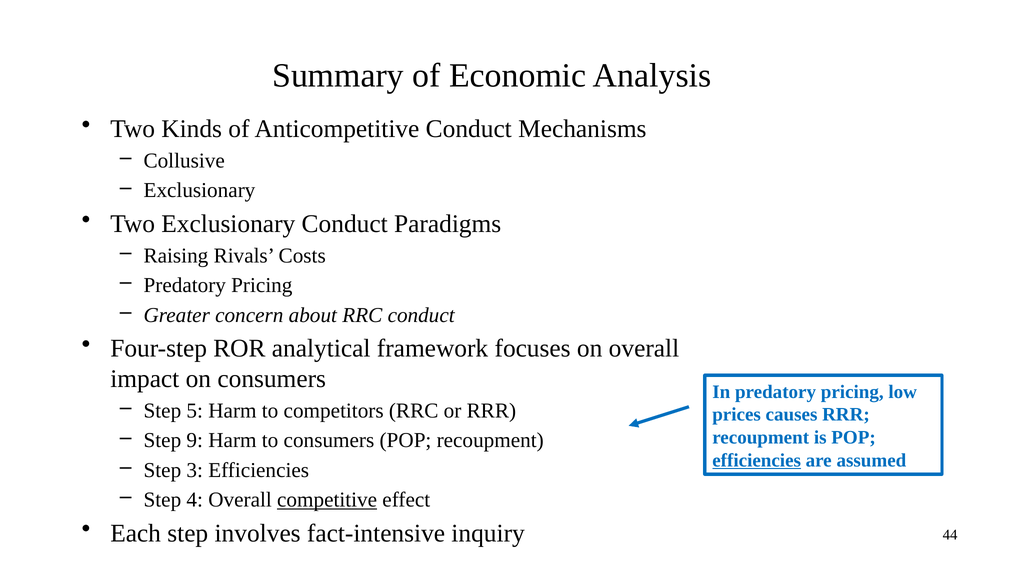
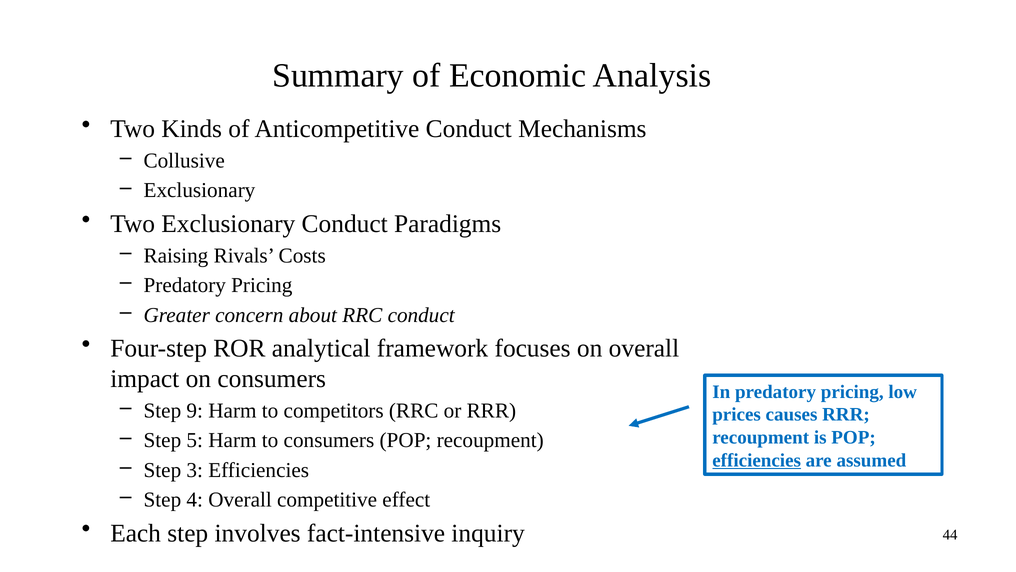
5: 5 -> 9 (195, 410)
9: 9 -> 5 (195, 440)
competitive underline: present -> none (327, 499)
